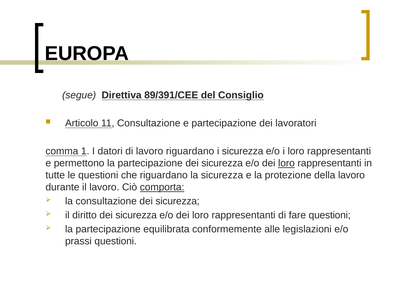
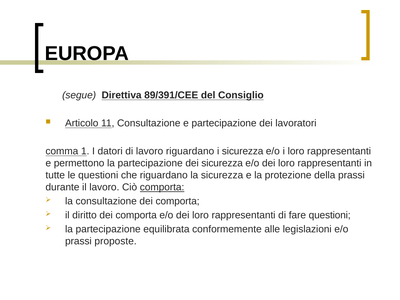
loro underline: present -> none (286, 163)
della lavoro: lavoro -> prassi (351, 175)
consultazione dei sicurezza: sicurezza -> comporta (178, 201)
diritto dei sicurezza: sicurezza -> comporta (136, 215)
prassi questioni: questioni -> proposte (116, 241)
